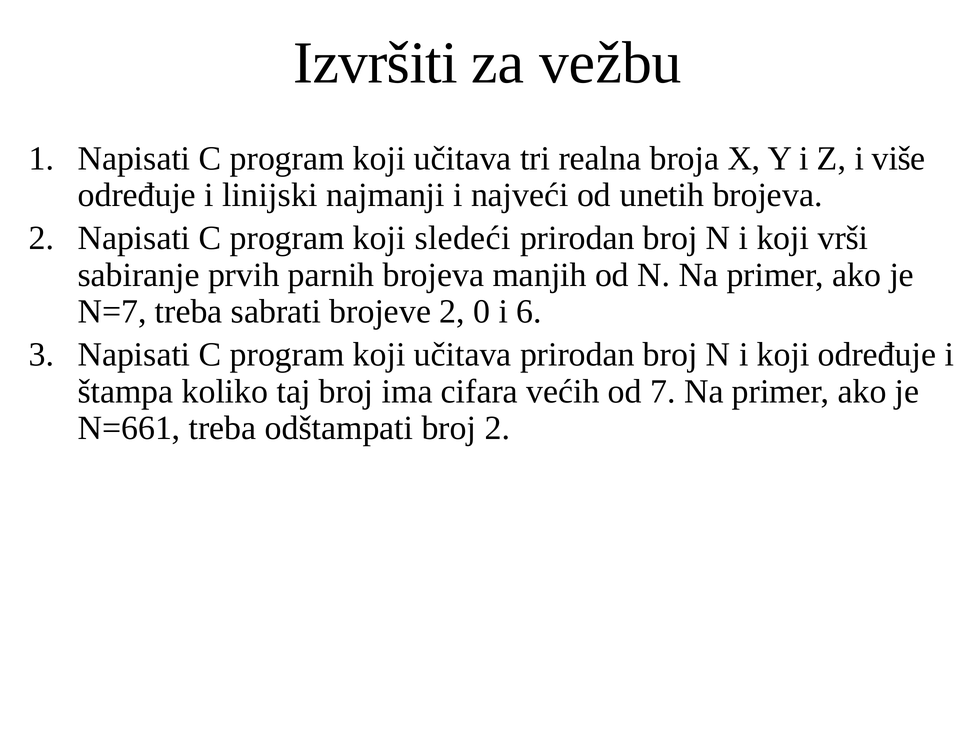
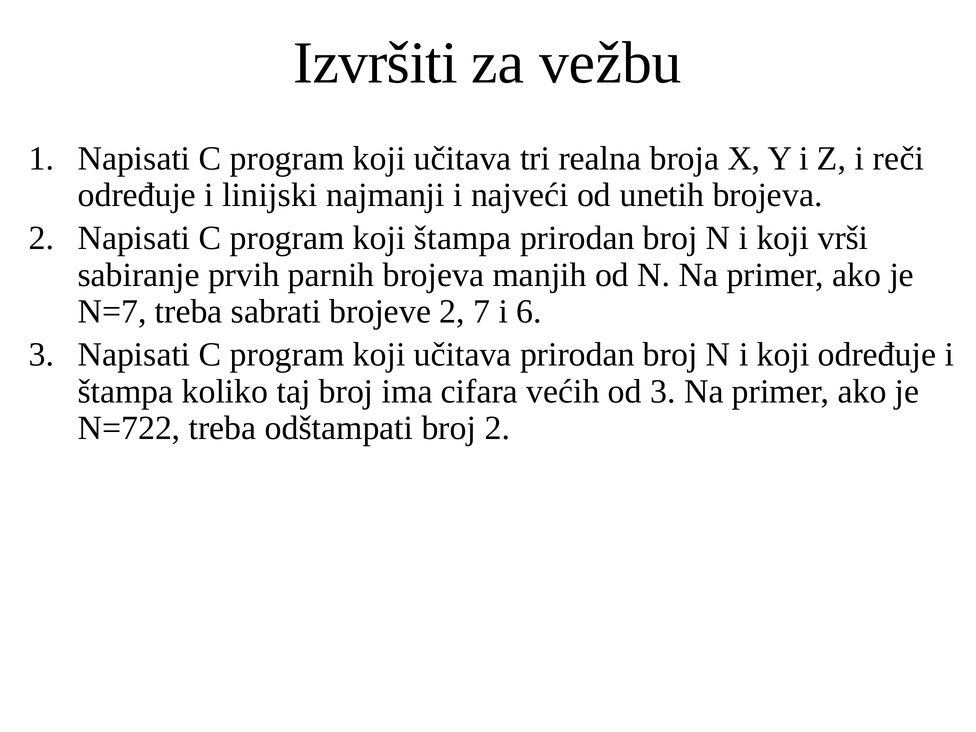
više: više -> reči (898, 158)
koji sledeći: sledeći -> štampa (463, 238)
0: 0 -> 7 (482, 311)
od 7: 7 -> 3 (663, 391)
N=661: N=661 -> N=722 (129, 428)
